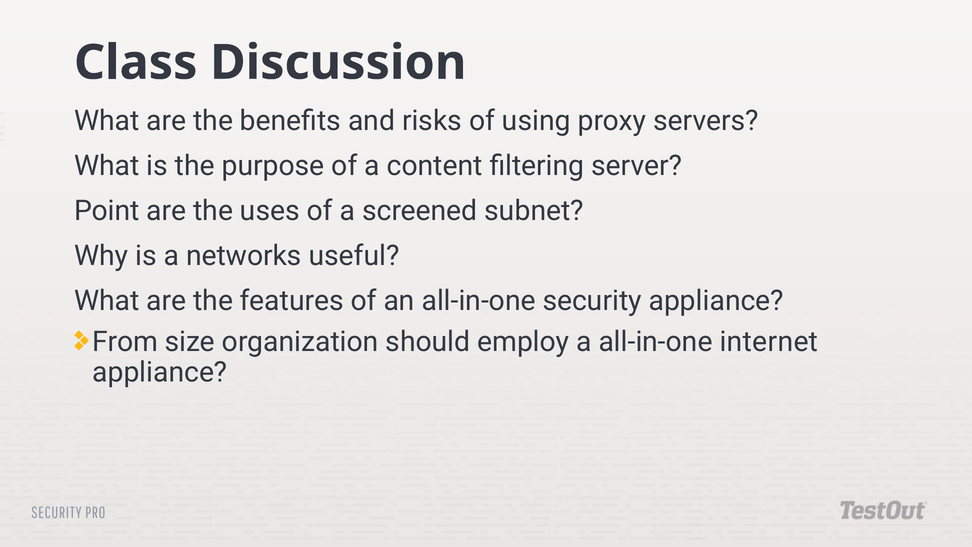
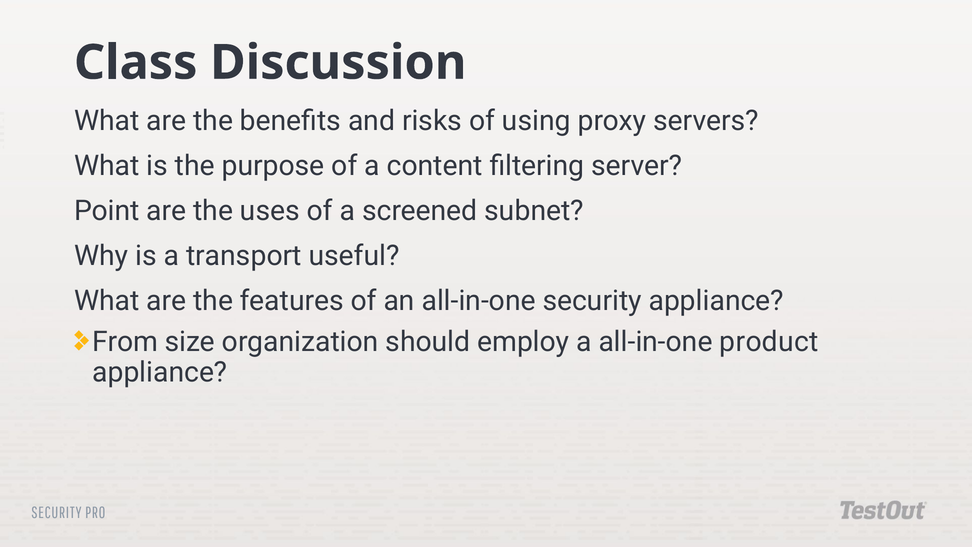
networks: networks -> transport (244, 256)
internet: internet -> product (769, 342)
